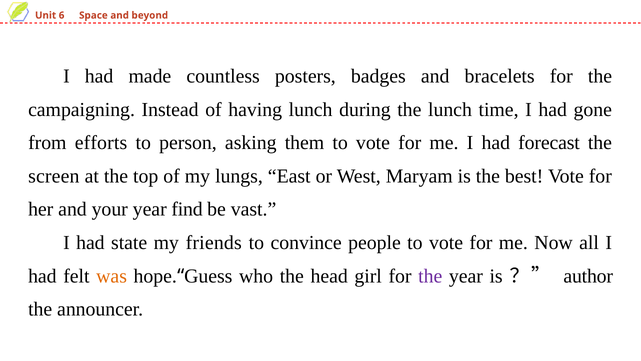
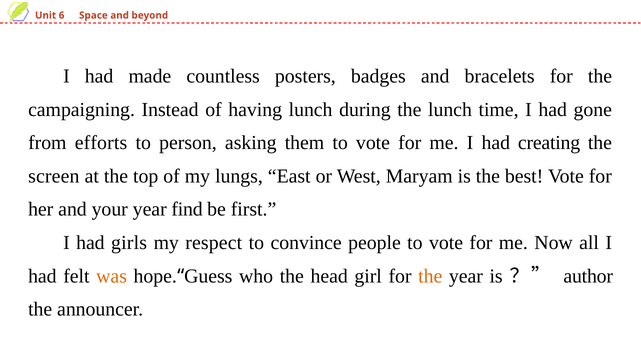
forecast: forecast -> creating (549, 143)
vast: vast -> first (254, 209)
state: state -> girls (129, 242)
friends: friends -> respect (214, 242)
the colour: purple -> orange (430, 276)
